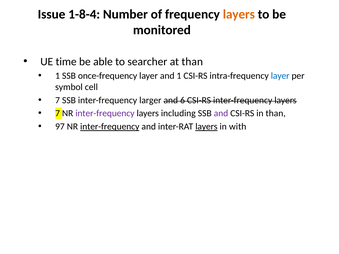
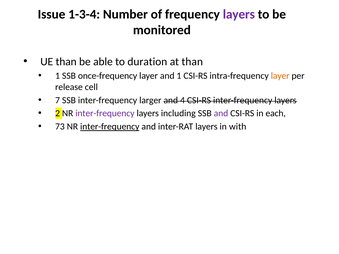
1-8-4: 1-8-4 -> 1-3-4 (84, 14)
layers colour: orange -> purple (239, 14)
UE time: time -> than (66, 62)
searcher: searcher -> duration (147, 62)
layer colour: blue -> orange (280, 76)
symbol: symbol -> release (69, 87)
6: 6 -> 4 (183, 100)
7: 7 -> 2 (58, 113)
in than: than -> each (276, 113)
97: 97 -> 73 (60, 127)
layers underline: present -> none (206, 127)
